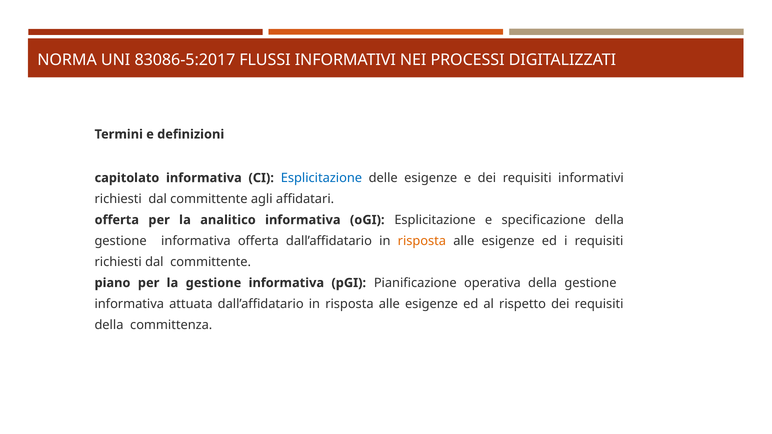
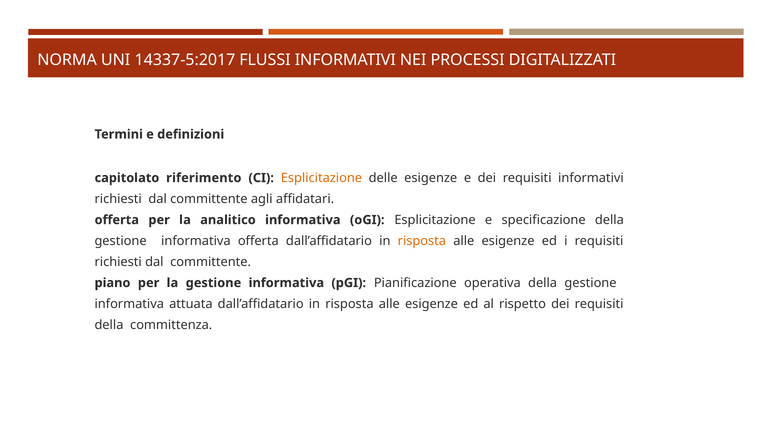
83086-5:2017: 83086-5:2017 -> 14337-5:2017 (185, 60)
capitolato informativa: informativa -> riferimento (204, 178)
Esplicitazione colour: blue -> orange (321, 178)
